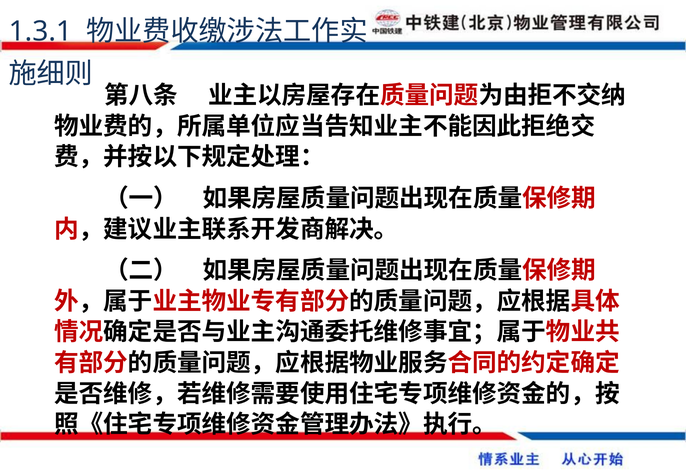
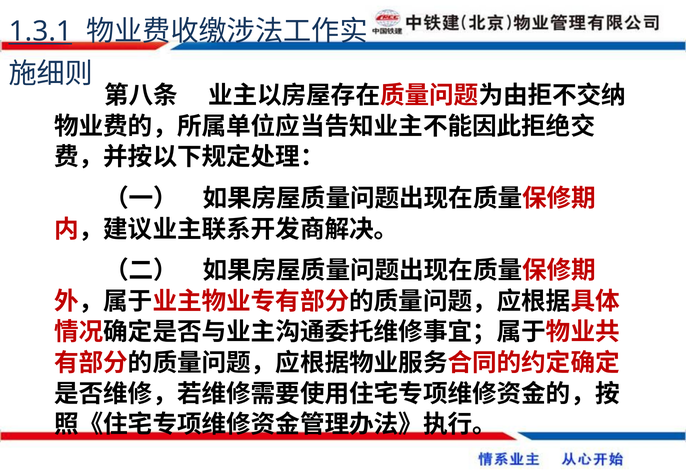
1.3.1 underline: none -> present (40, 32)
